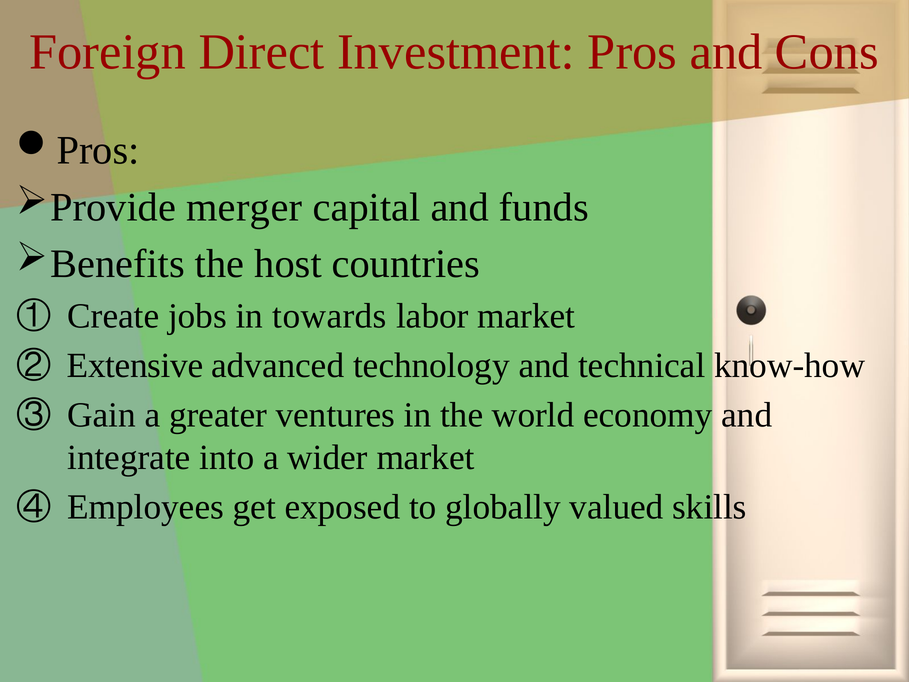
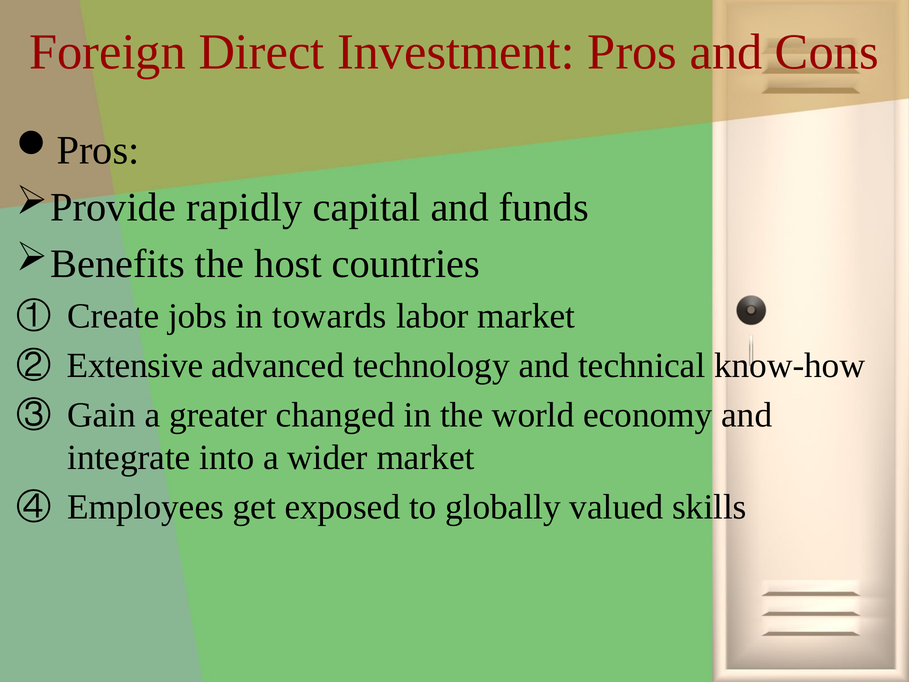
merger: merger -> rapidly (244, 207)
ventures: ventures -> changed (335, 415)
